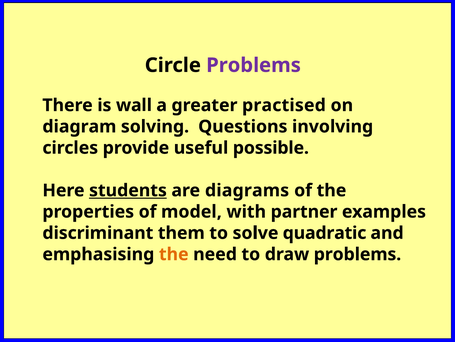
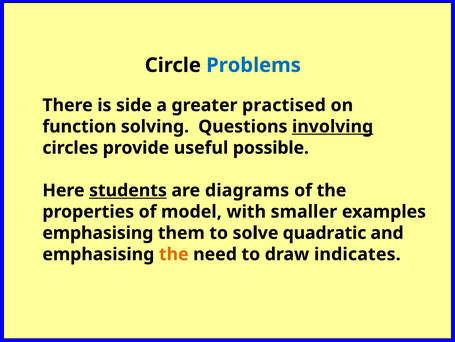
Problems colour: purple -> blue (254, 65)
wall: wall -> side (134, 105)
diagram: diagram -> function (79, 126)
involving underline: none -> present (333, 126)
partner: partner -> smaller (304, 211)
discriminant: discriminant -> emphasising (98, 233)
draw problems: problems -> indicates (357, 254)
